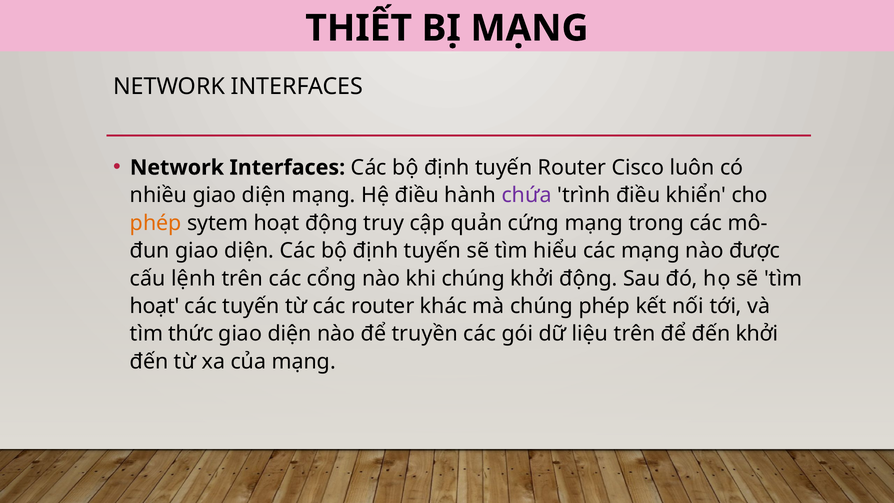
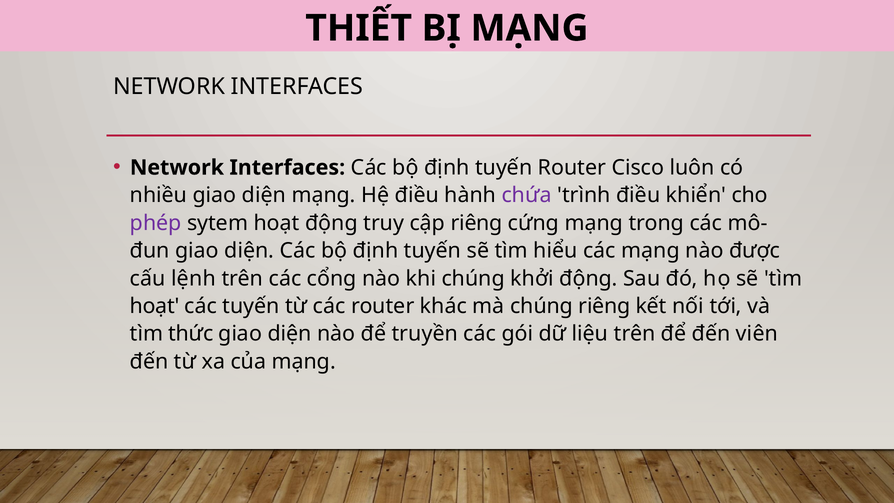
phép colour: orange -> purple (156, 223)
cập quản: quản -> riêng (477, 223)
chúng phép: phép -> riêng (604, 306)
đến khởi: khởi -> viên (757, 334)
